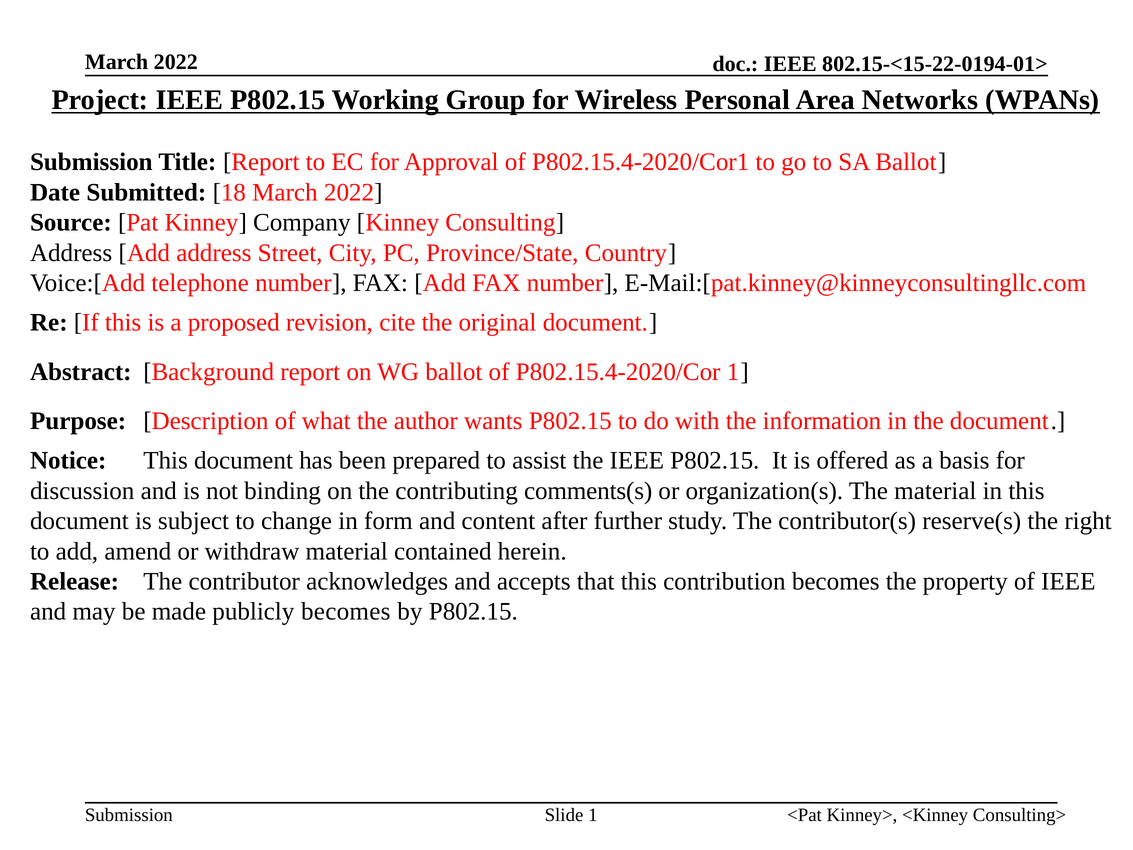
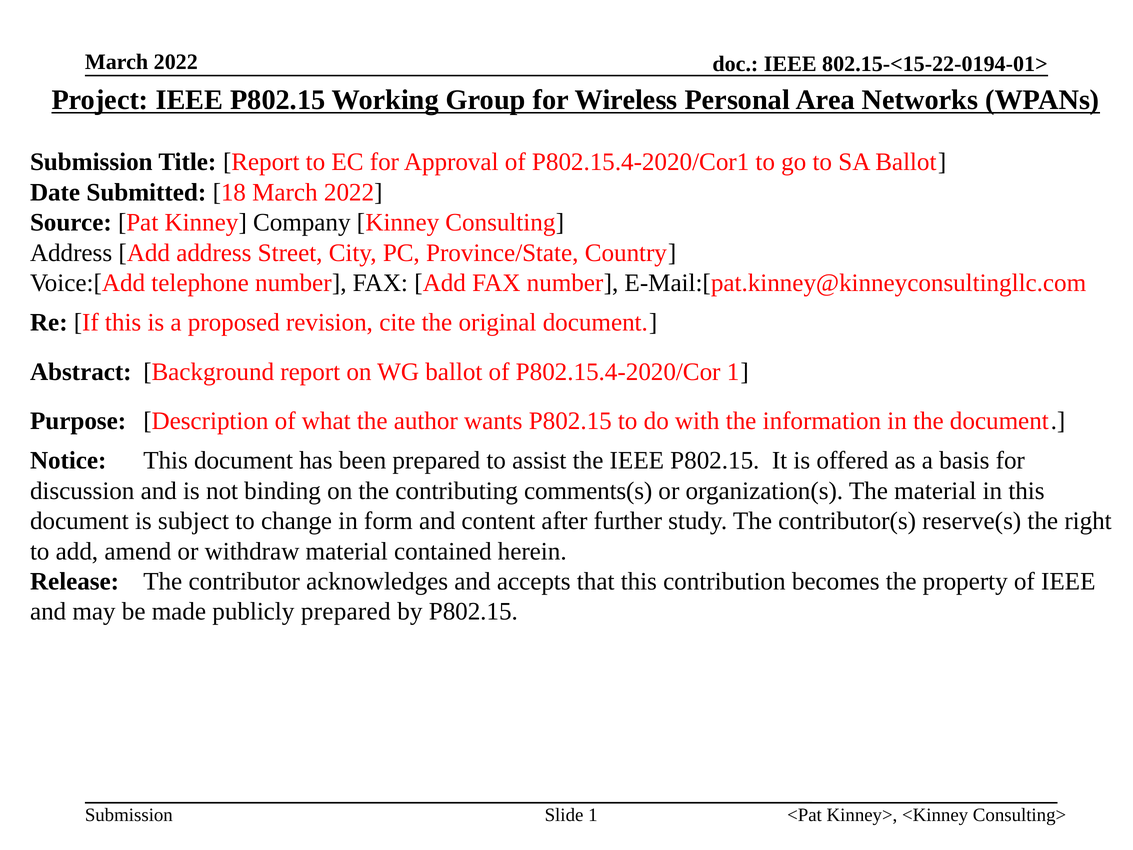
publicly becomes: becomes -> prepared (346, 611)
